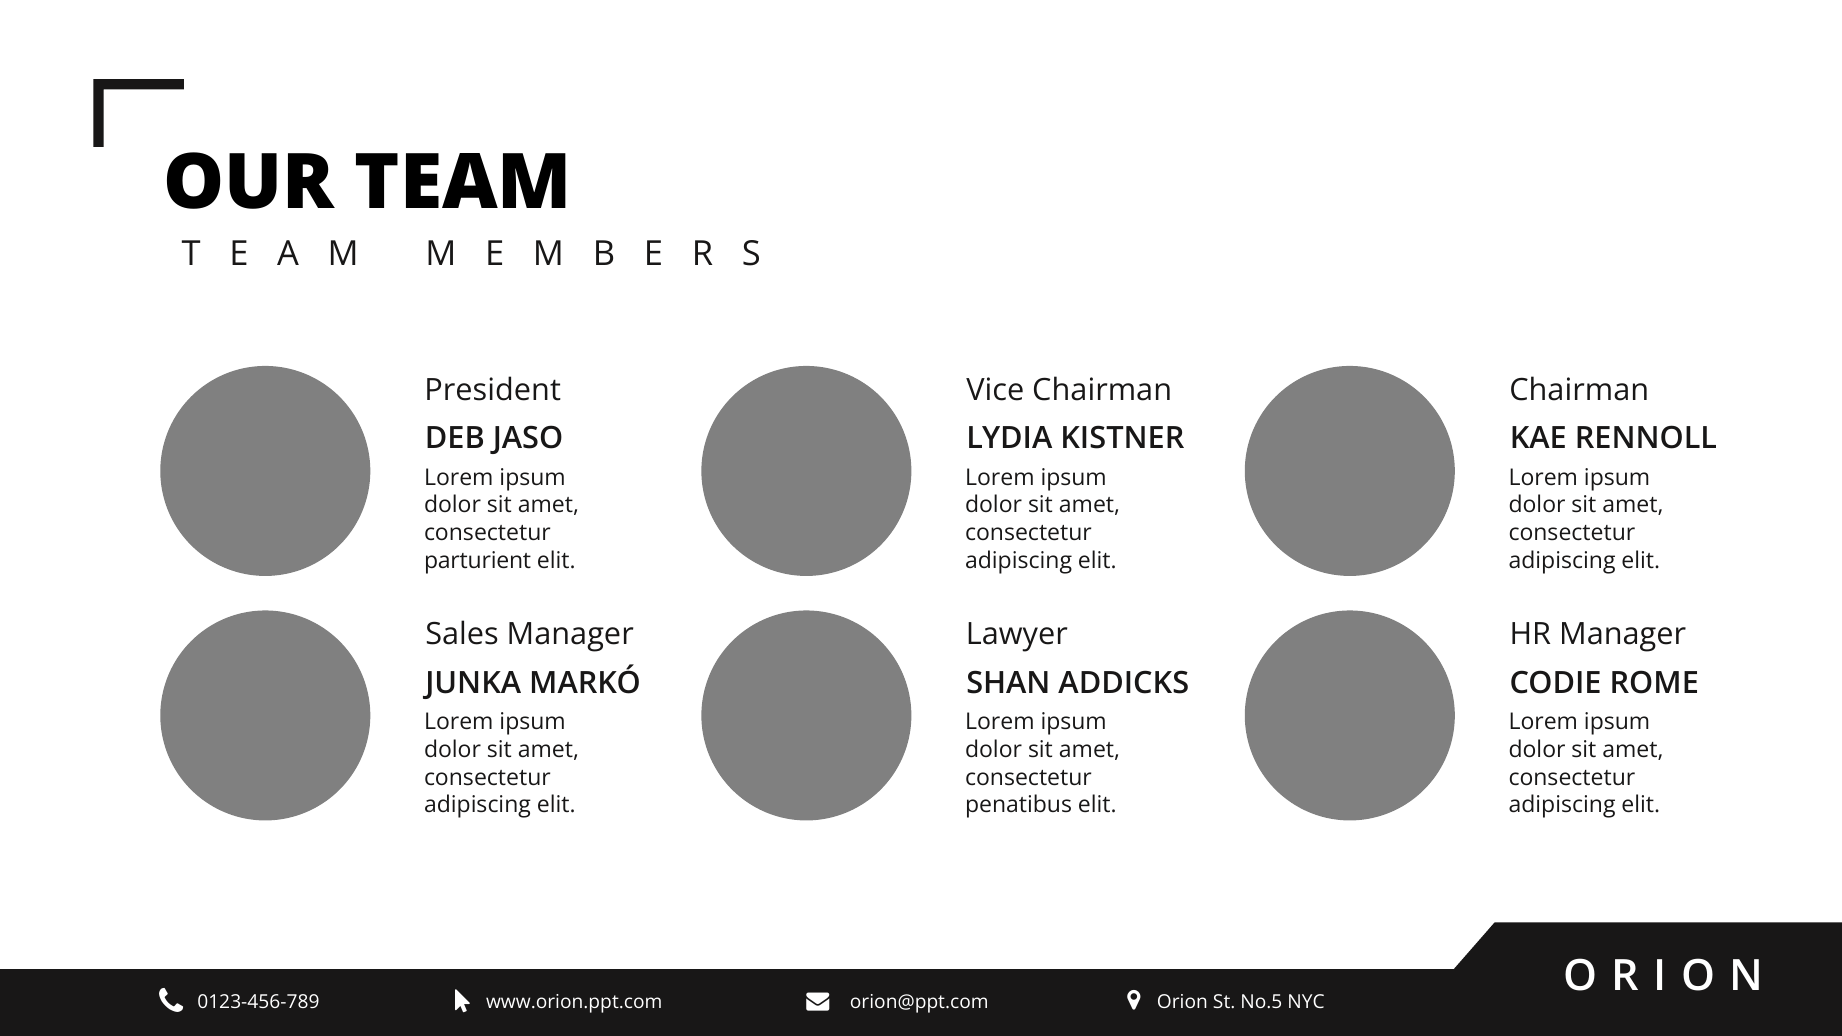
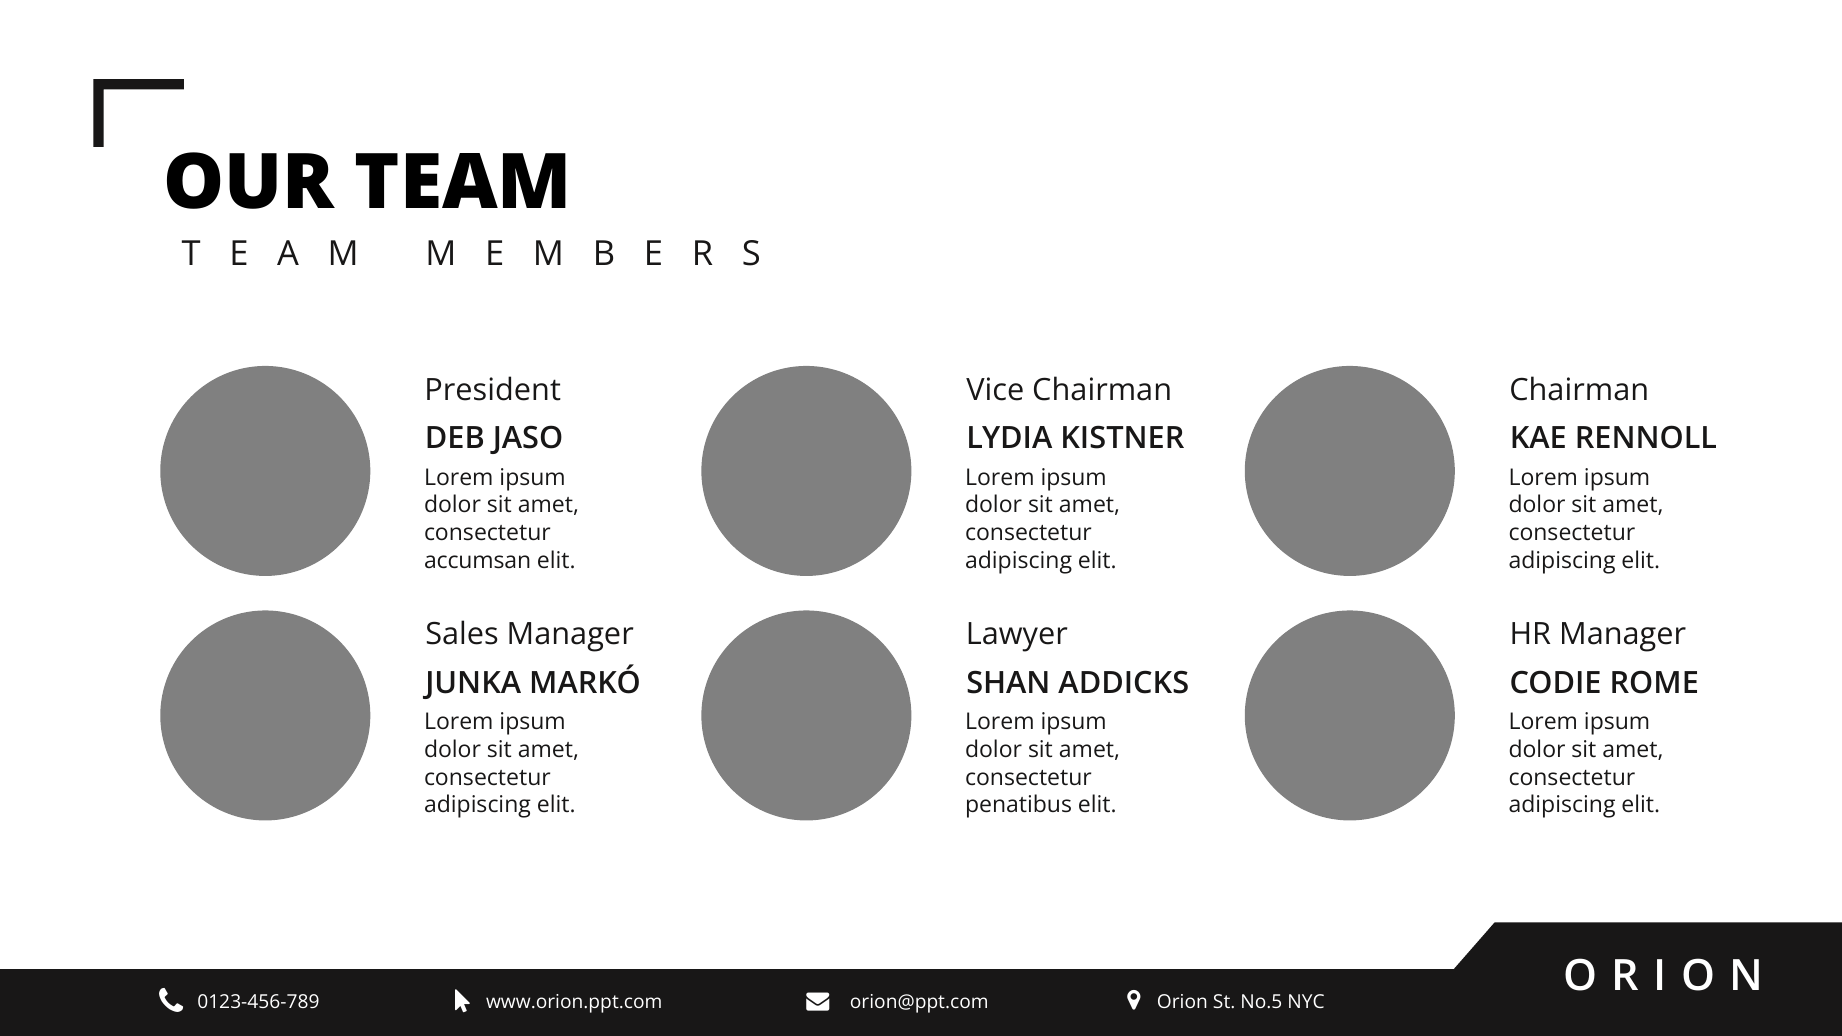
parturient: parturient -> accumsan (478, 561)
